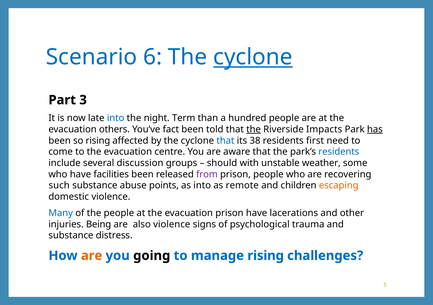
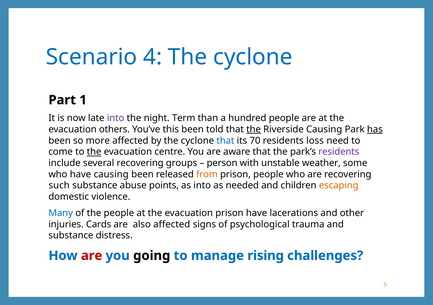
6: 6 -> 4 (153, 57)
cyclone underline: present -> none (253, 57)
3: 3 -> 1 (83, 100)
into colour: blue -> purple (116, 118)
fact: fact -> this (171, 129)
Riverside Impacts: Impacts -> Causing (324, 129)
so rising: rising -> more (98, 141)
38: 38 -> 70 (255, 141)
first: first -> loss (315, 141)
the underline: none -> present (94, 152)
residents colour: blue -> purple (339, 152)
several discussion: discussion -> recovering (140, 163)
should: should -> person (222, 163)
have facilities: facilities -> causing (111, 174)
from colour: purple -> orange (207, 174)
remote: remote -> needed (242, 186)
Being: Being -> Cards (99, 224)
also violence: violence -> affected (172, 224)
are colour: orange -> red (92, 256)
